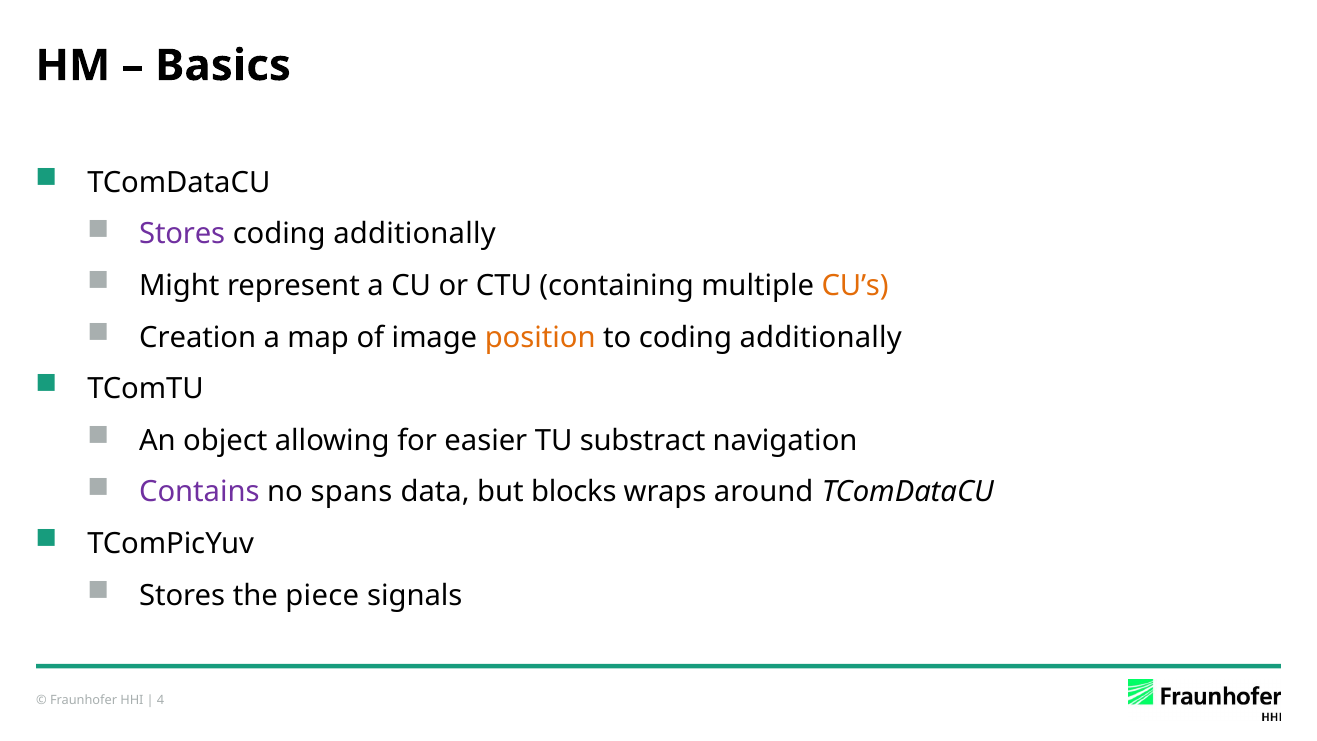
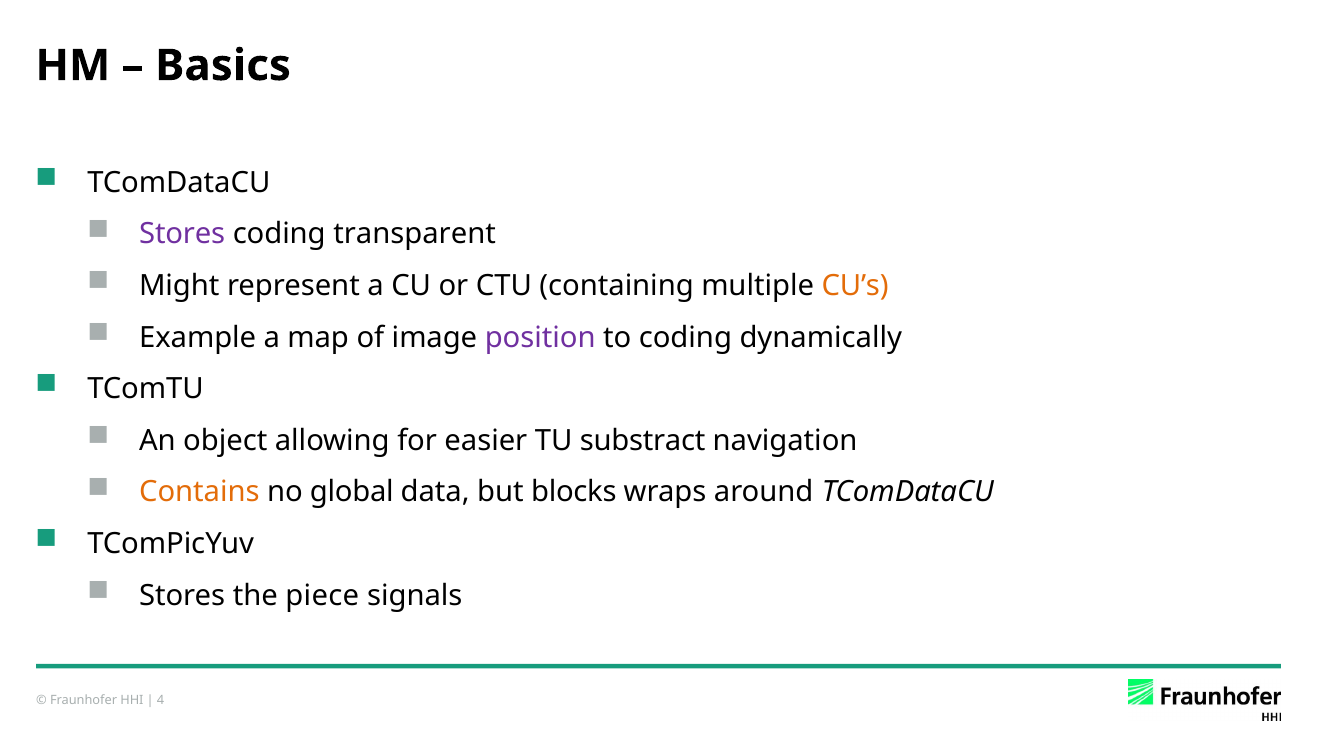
additionally: additionally -> transparent (415, 234)
Creation: Creation -> Example (198, 337)
position colour: orange -> purple (540, 337)
to coding additionally: additionally -> dynamically (821, 337)
Contains colour: purple -> orange (199, 492)
spans: spans -> global (352, 492)
